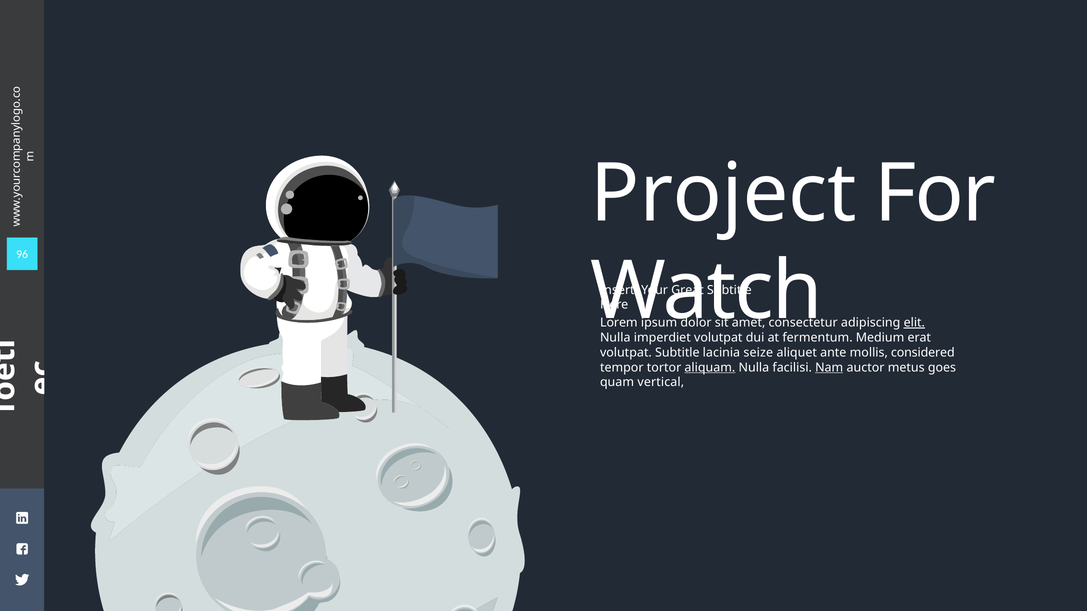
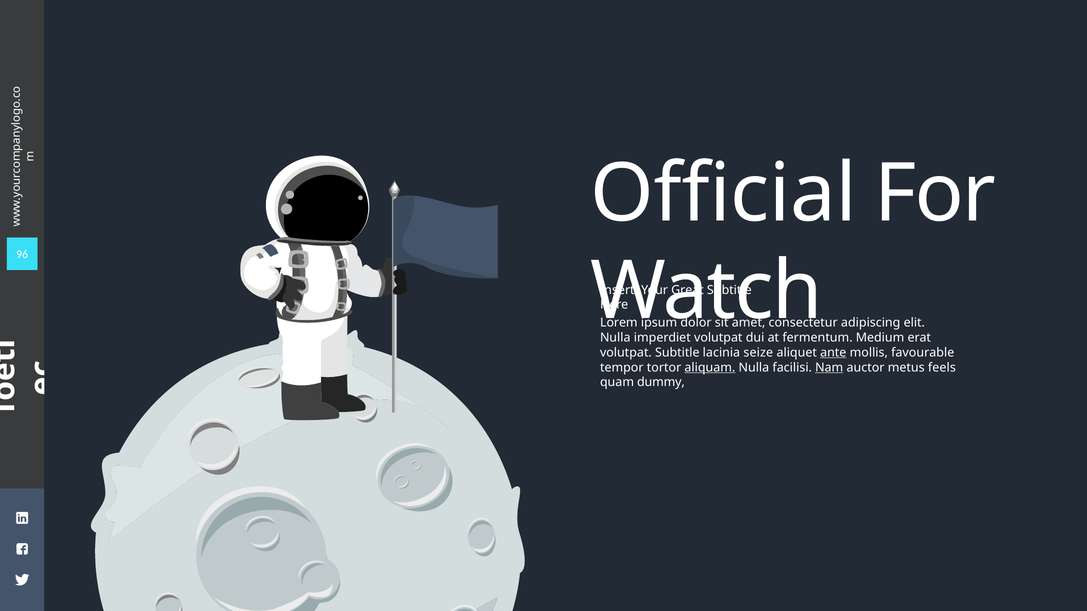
Project: Project -> Official (724, 194)
elit underline: present -> none (914, 323)
ante underline: none -> present (833, 353)
considered: considered -> favourable (923, 353)
goes: goes -> feels (942, 368)
vertical: vertical -> dummy (661, 383)
